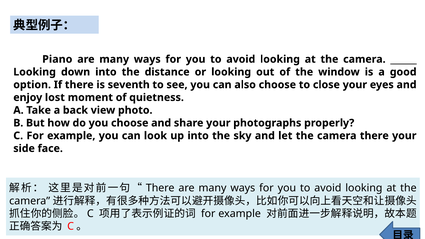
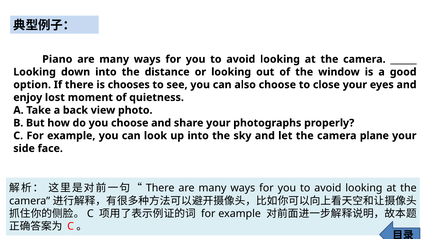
seventh: seventh -> chooses (129, 85)
camera there: there -> plane (374, 136)
